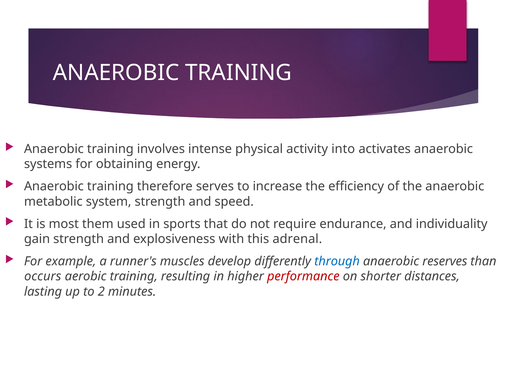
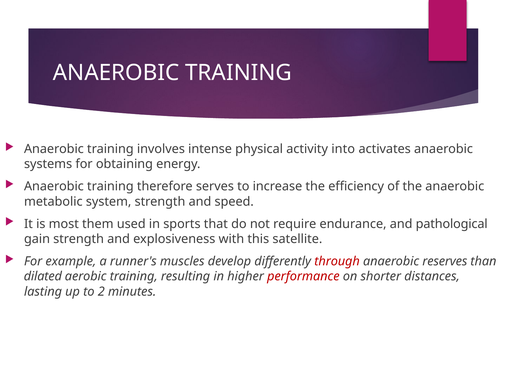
individuality: individuality -> pathological (452, 224)
adrenal: adrenal -> satellite (297, 239)
through colour: blue -> red (337, 261)
occurs: occurs -> dilated (43, 276)
